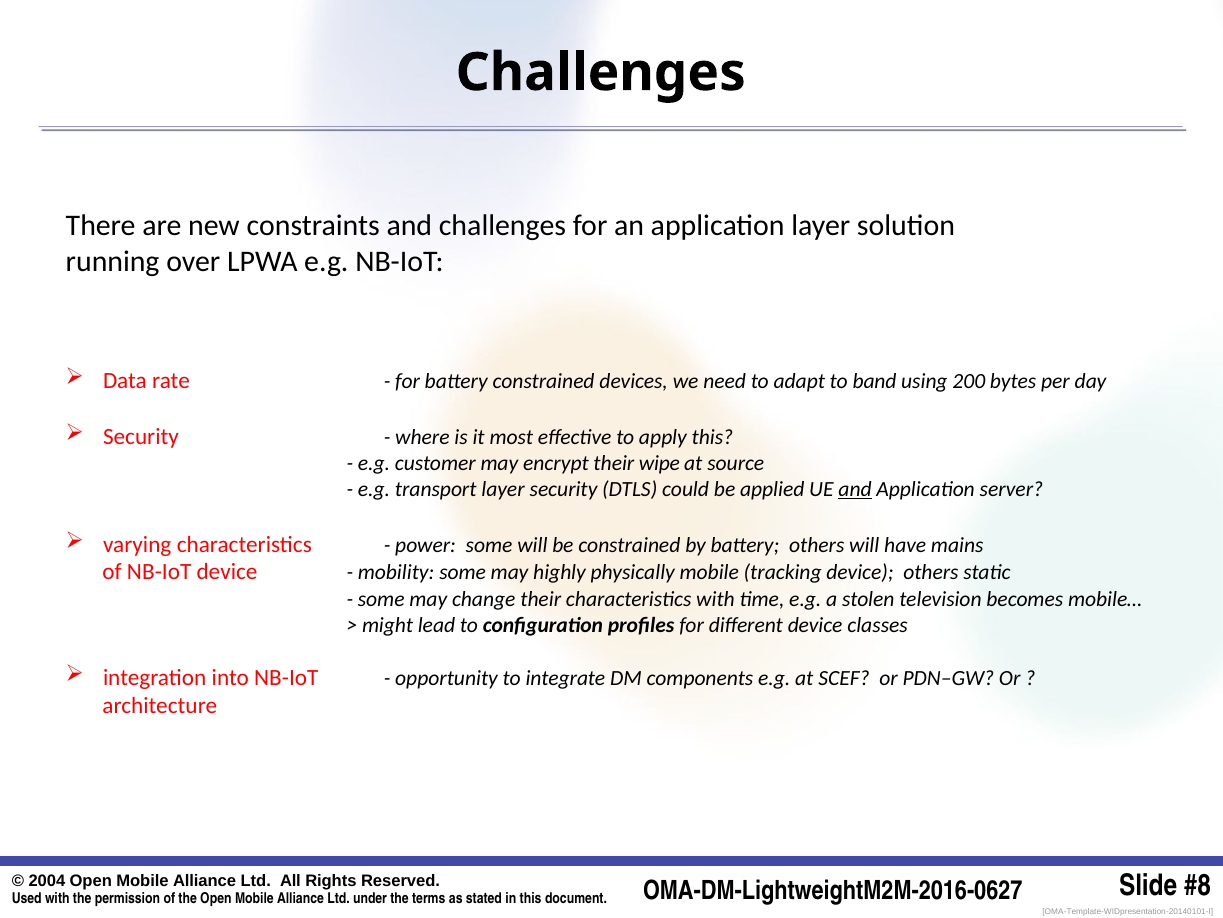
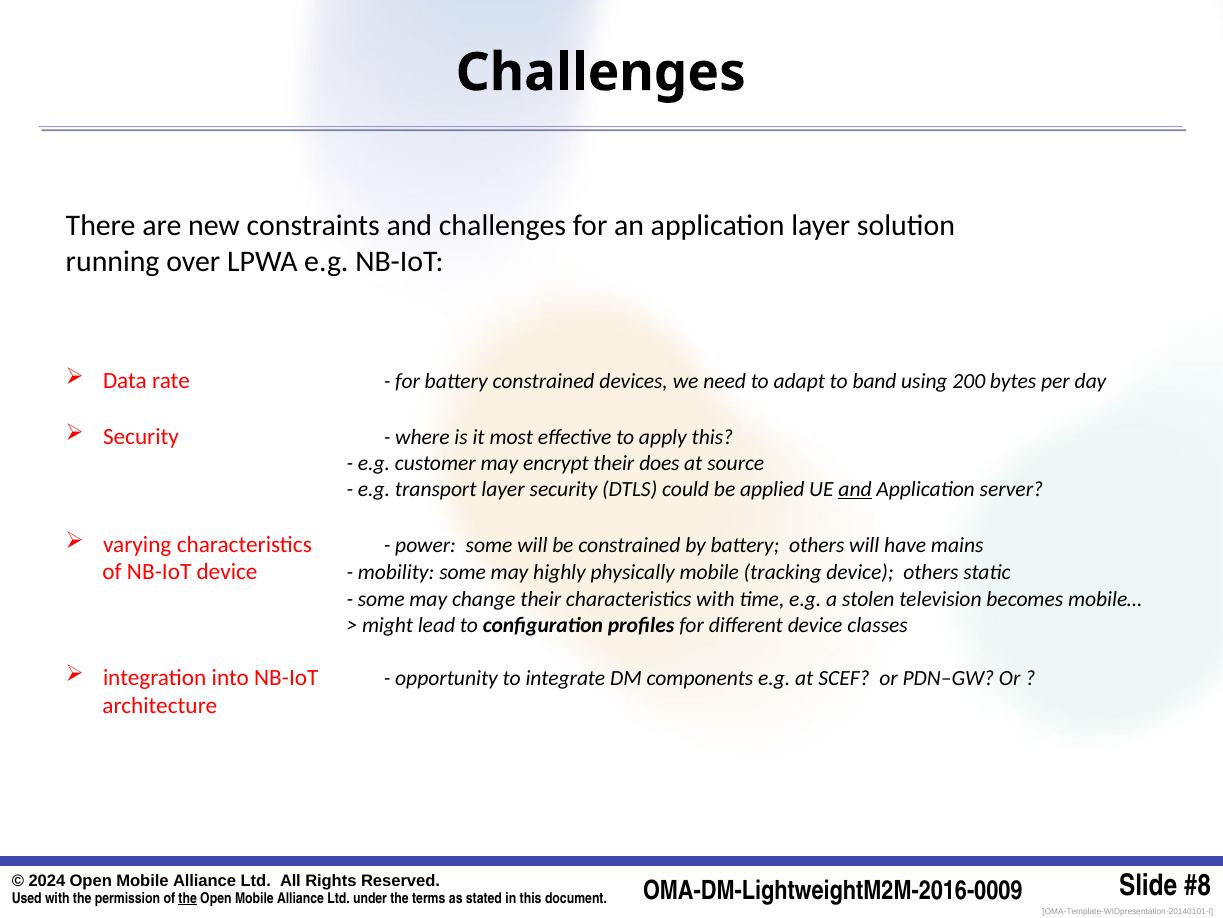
wipe: wipe -> does (659, 463)
2004: 2004 -> 2024 (47, 881)
OMA-DM-LightweightM2M-2016-0627: OMA-DM-LightweightM2M-2016-0627 -> OMA-DM-LightweightM2M-2016-0009 (833, 890)
the underline: none -> present (188, 898)
